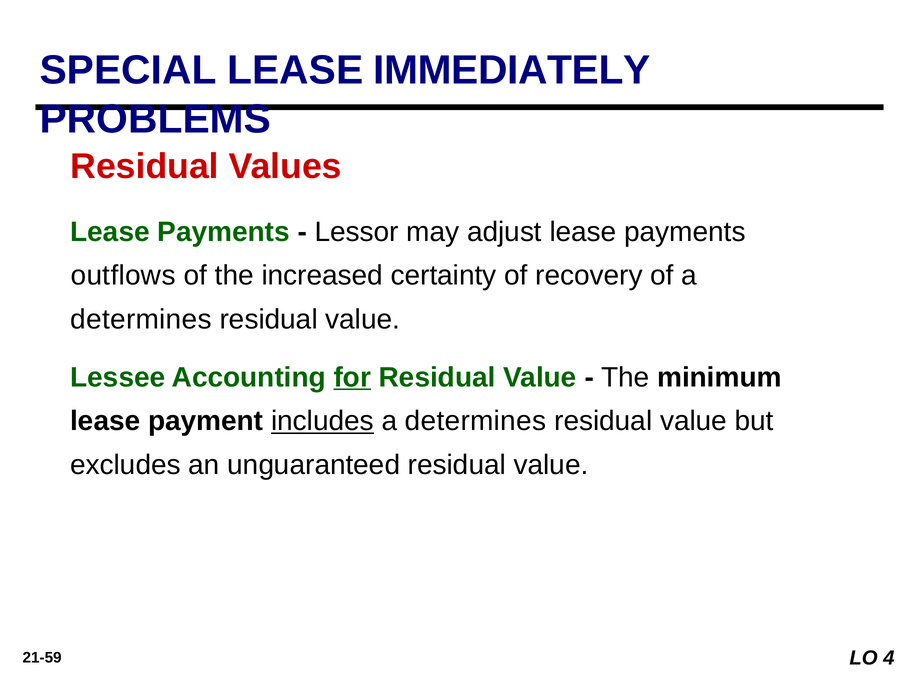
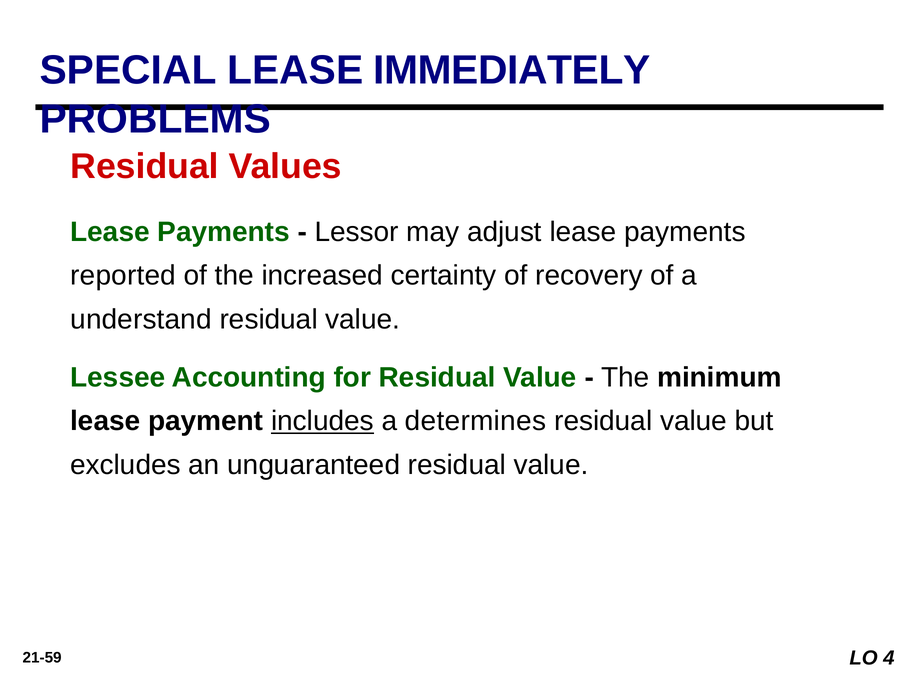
outflows: outflows -> reported (123, 276)
determines: determines -> understand (141, 320)
for underline: present -> none (352, 377)
